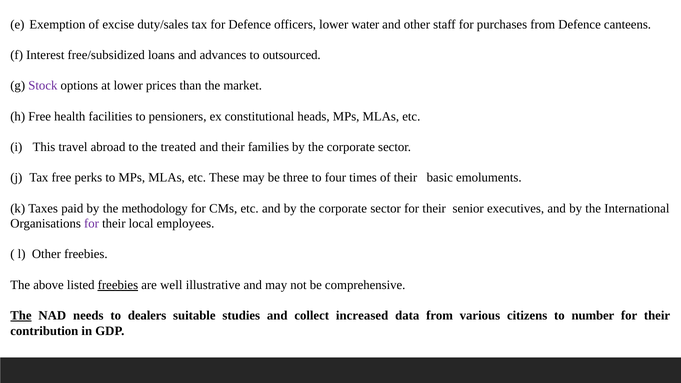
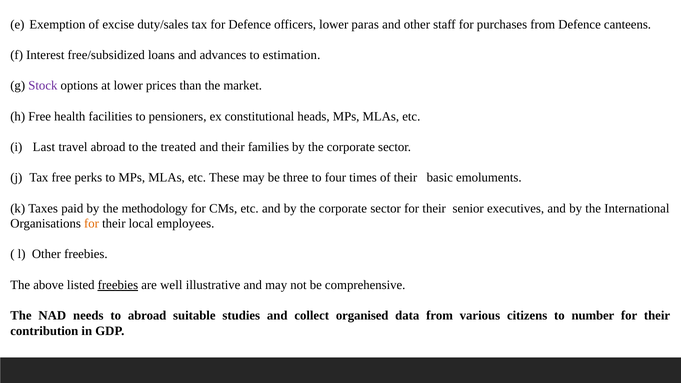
water: water -> paras (365, 24)
outsourced: outsourced -> estimation (292, 55)
This: This -> Last (44, 147)
for colour: purple -> orange (91, 224)
The underline: present -> none (21, 316)
to dealers: dealers -> abroad (147, 316)
increased: increased -> organised (362, 316)
